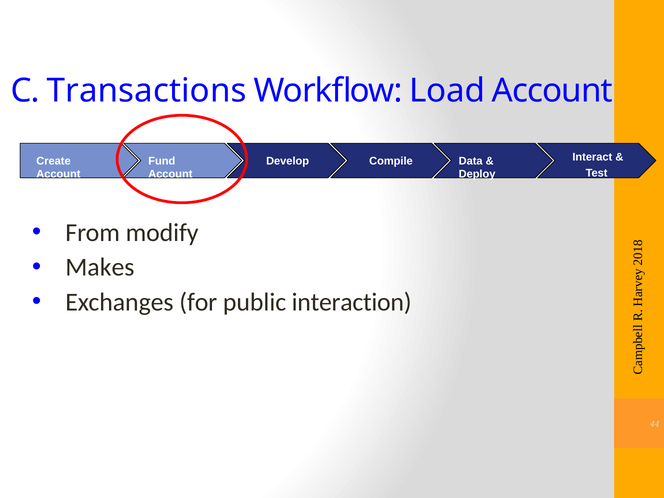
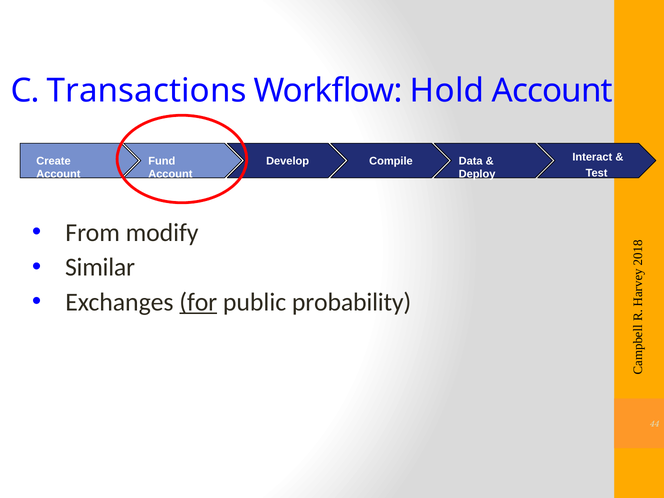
Load: Load -> Hold (447, 91)
Makes: Makes -> Similar (100, 267)
for underline: none -> present (198, 302)
interaction: interaction -> probability (352, 302)
